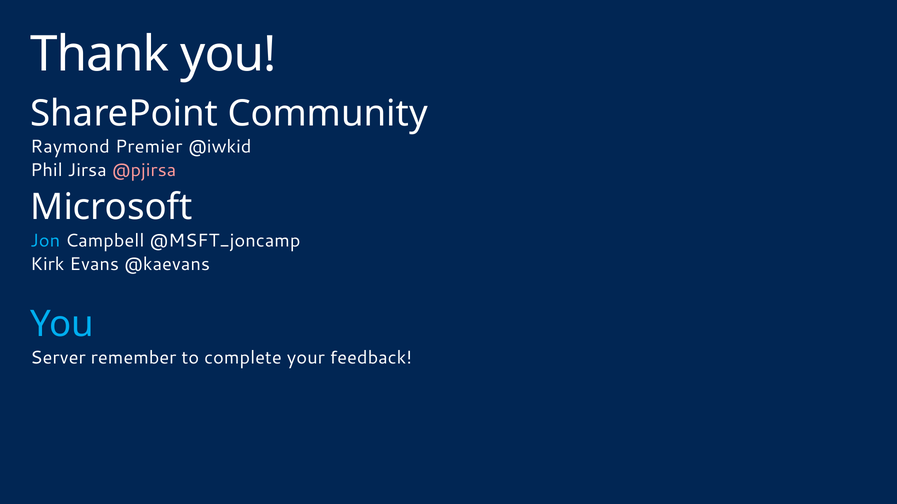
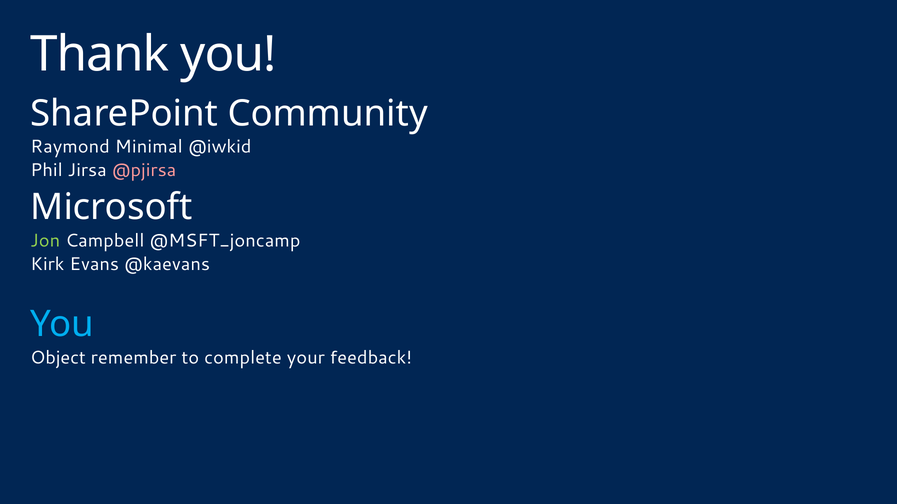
Premier: Premier -> Minimal (149, 147)
Jon colour: light blue -> light green (45, 241)
Server: Server -> Object (58, 358)
